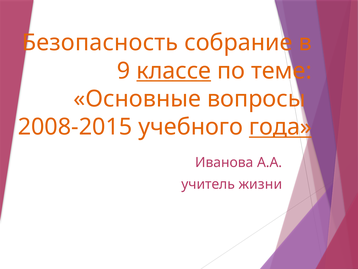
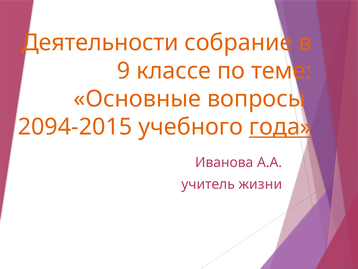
Безопасность: Безопасность -> Деятельности (100, 43)
классе underline: present -> none (174, 71)
2008-2015: 2008-2015 -> 2094-2015 (75, 127)
